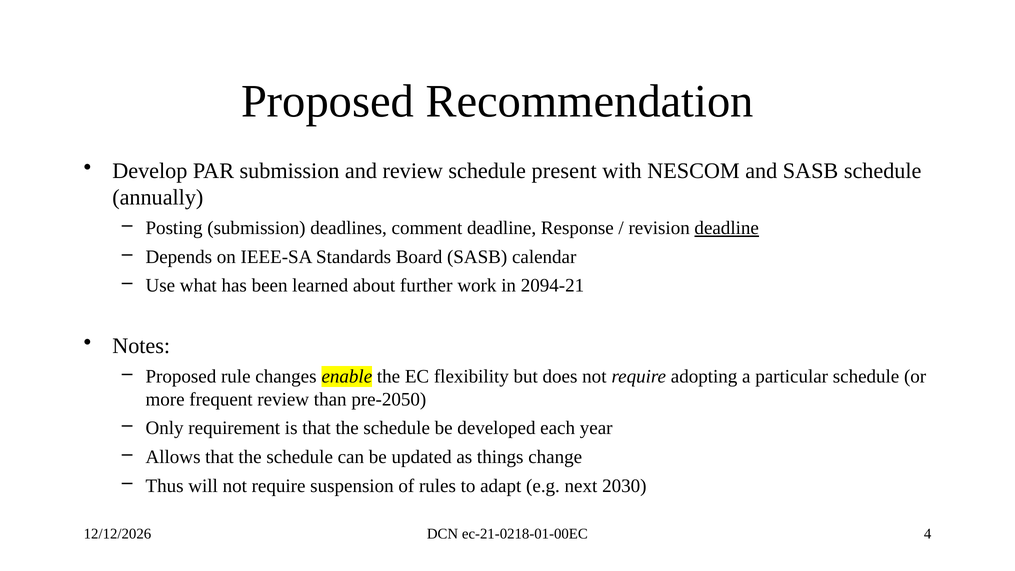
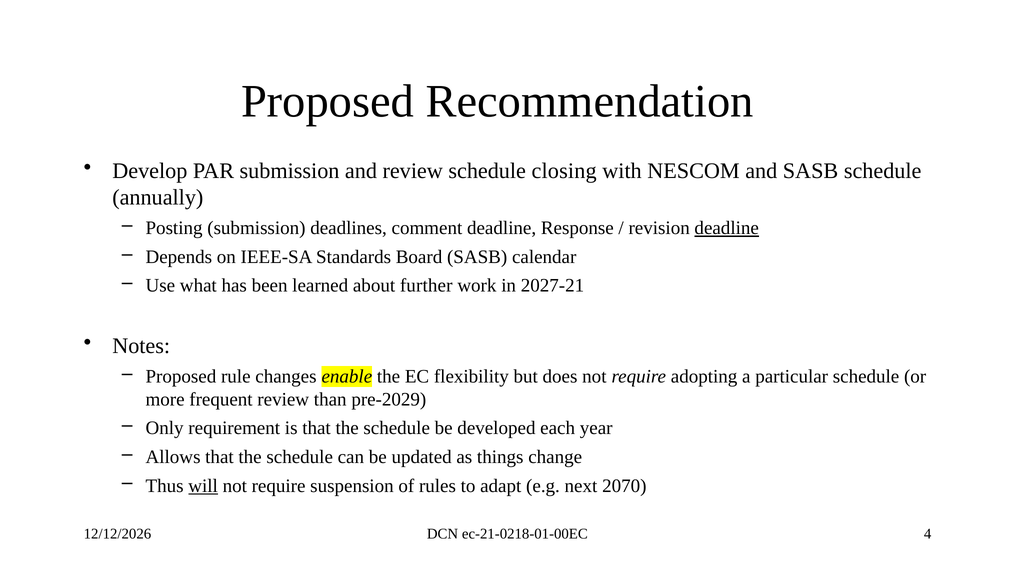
present: present -> closing (564, 171)
2094-21: 2094-21 -> 2027-21 (552, 286)
pre-2050: pre-2050 -> pre-2029 (389, 399)
will underline: none -> present (203, 486)
2030: 2030 -> 2070 (624, 486)
